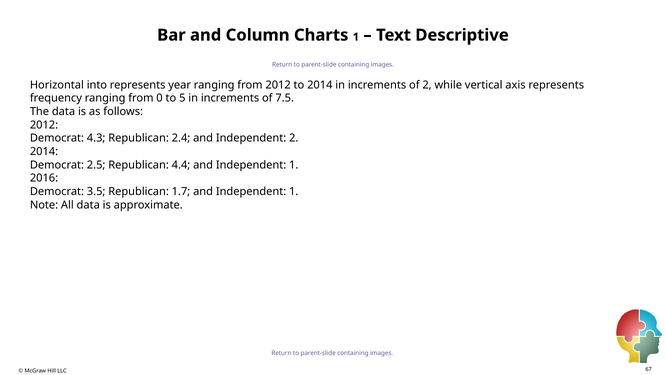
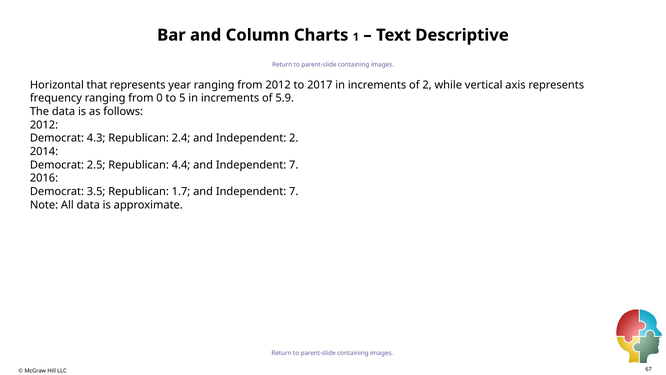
into: into -> that (97, 85)
to 2014: 2014 -> 2017 (320, 85)
7.5: 7.5 -> 5.9 (285, 98)
4.4 and Independent 1: 1 -> 7 (294, 165)
1.7 and Independent 1: 1 -> 7 (294, 191)
